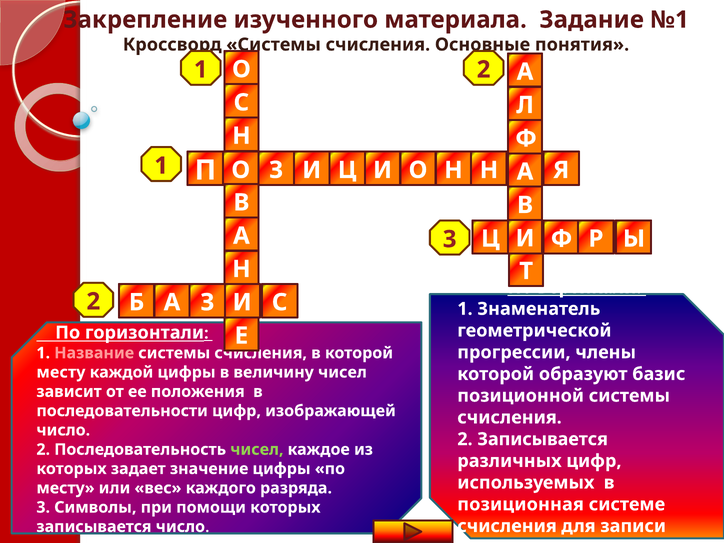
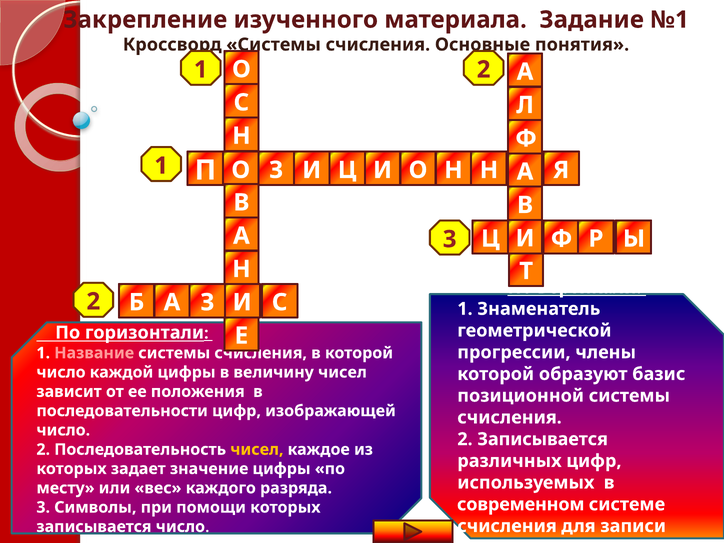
месту: месту -> число (61, 372)
чисел colour: light green -> yellow (257, 449)
позиционная: позиционная -> современном (521, 504)
